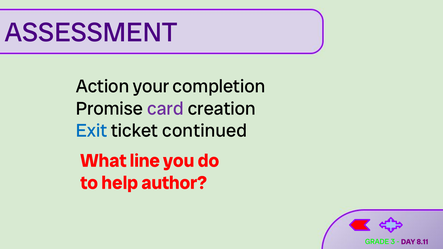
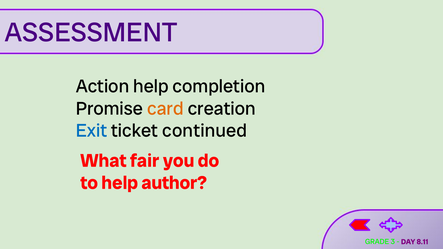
Action your: your -> help (151, 87)
card colour: purple -> orange (165, 109)
line: line -> fair (145, 161)
